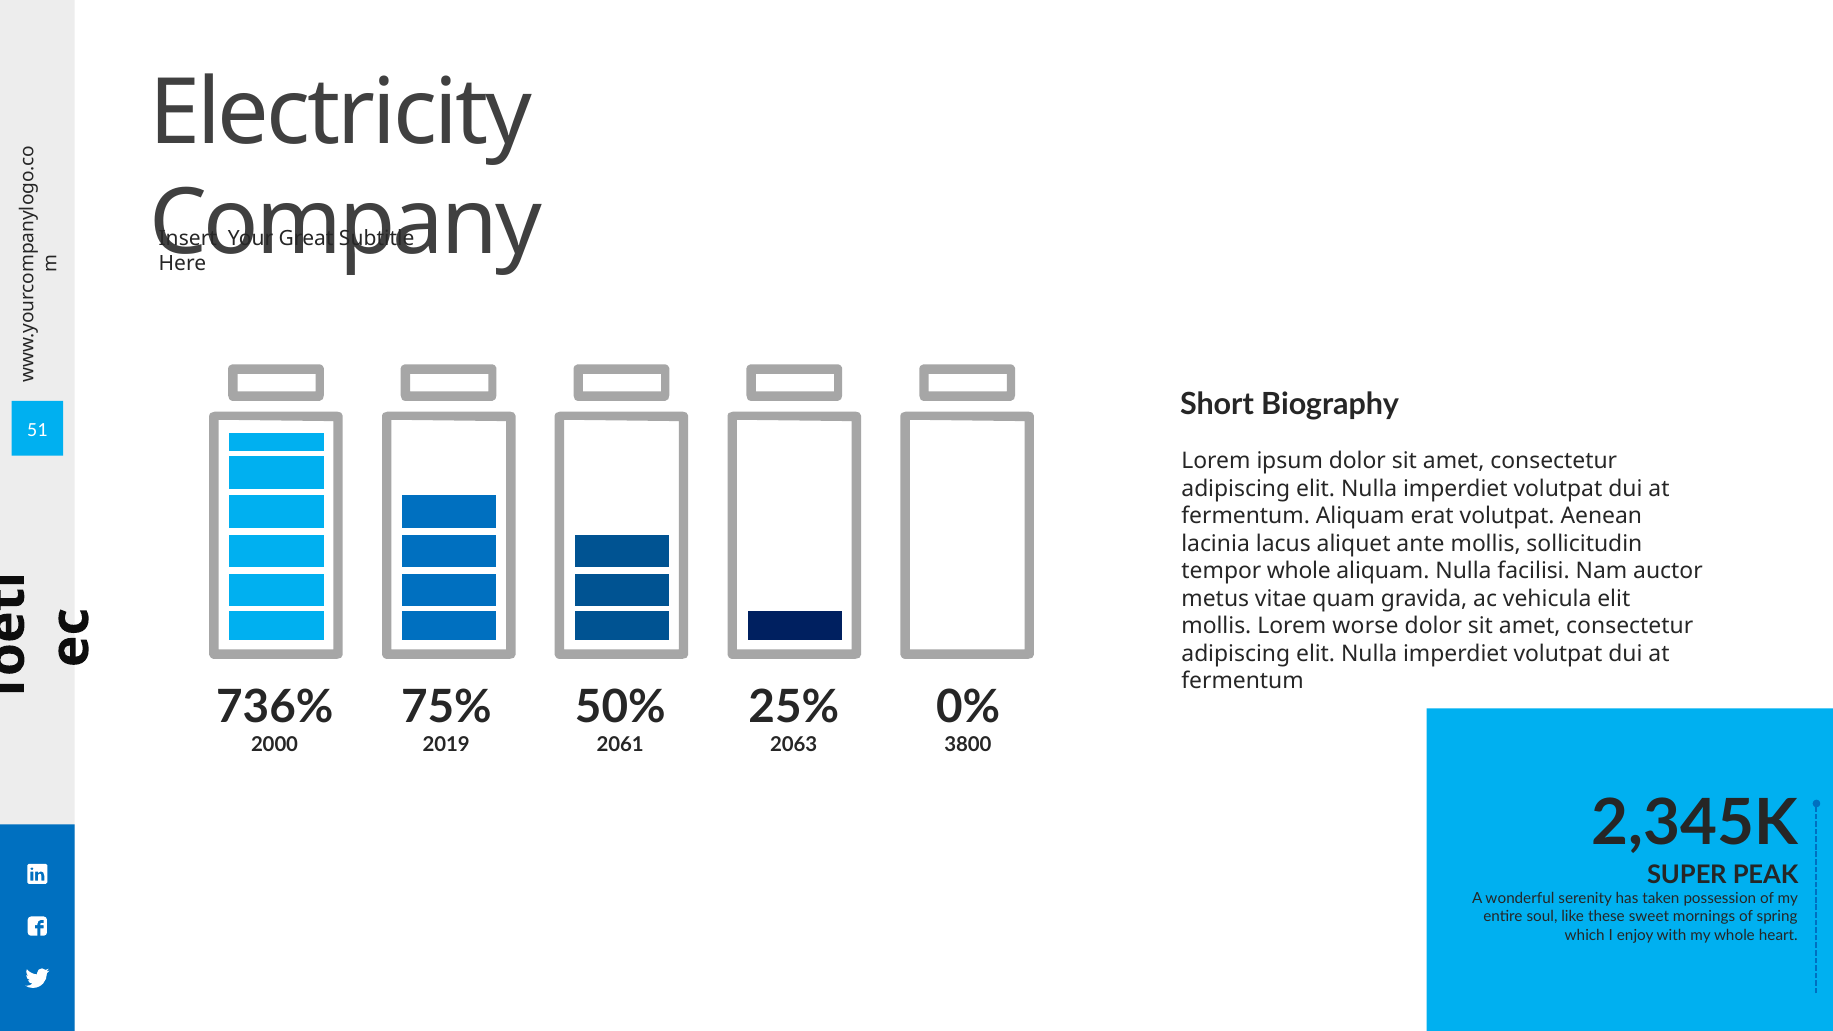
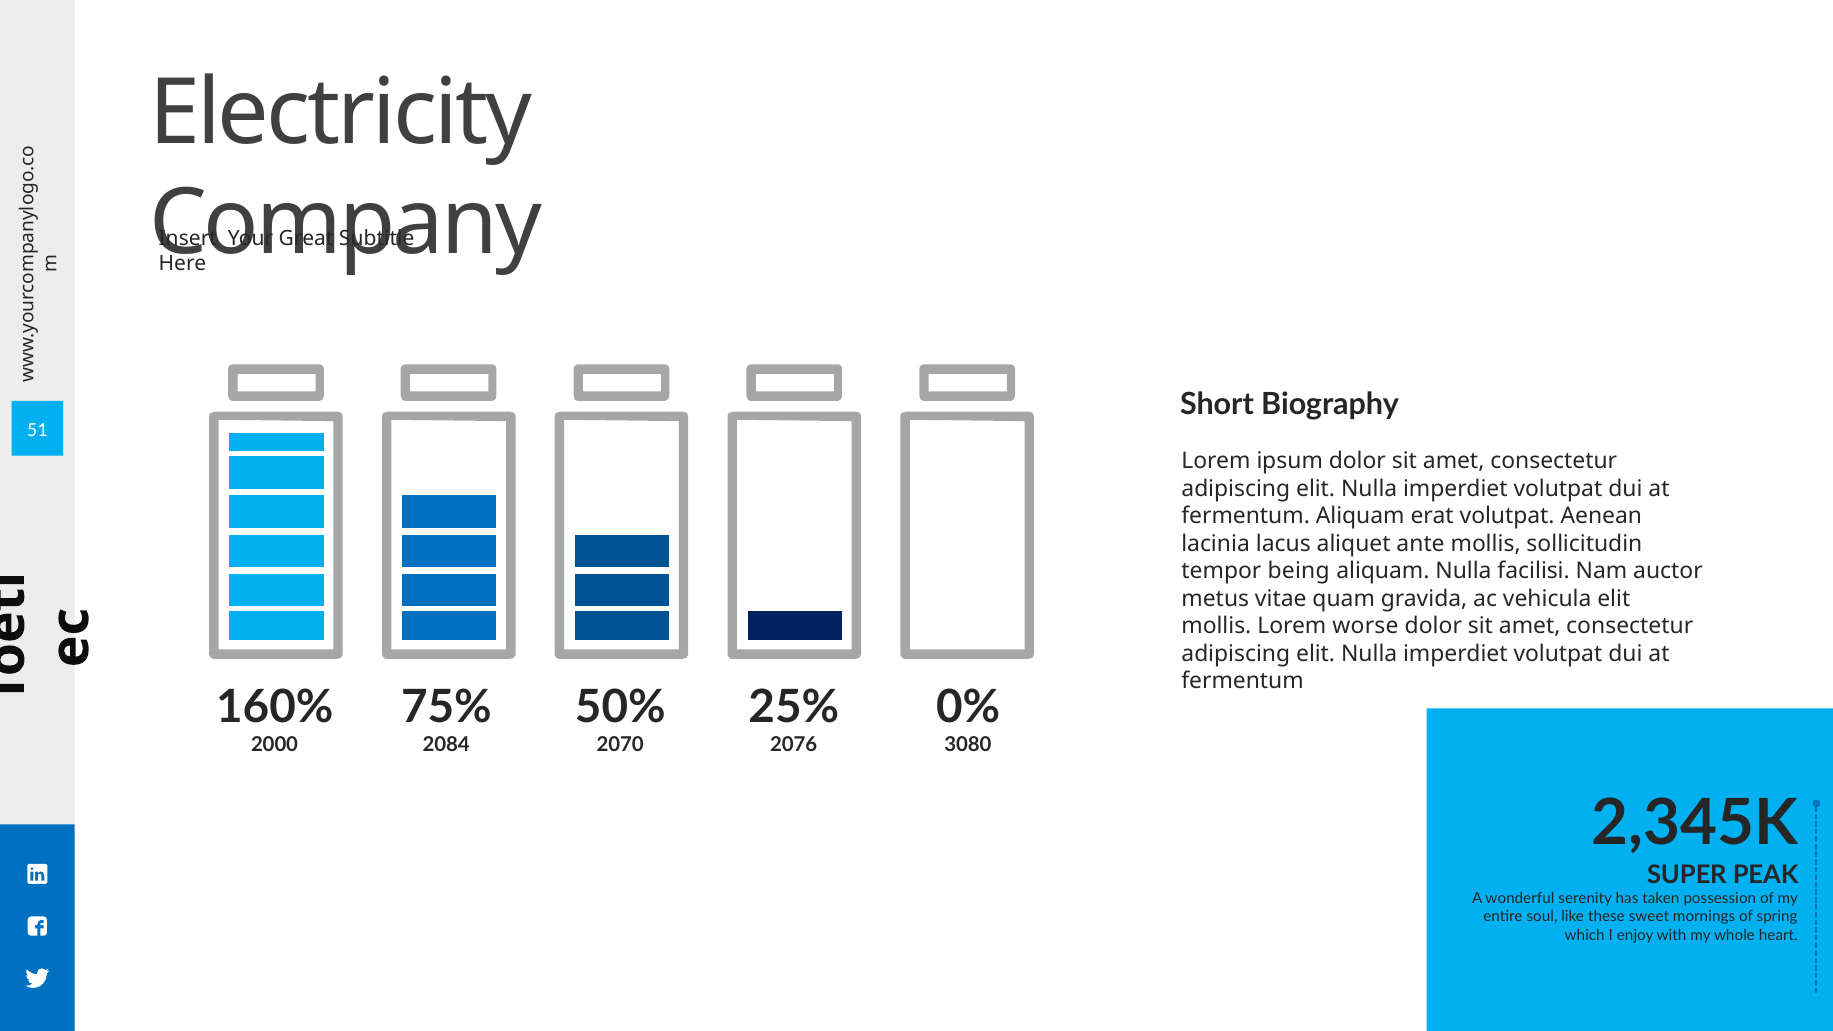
tempor whole: whole -> being (1299, 571)
736%: 736% -> 160% (275, 707)
2019: 2019 -> 2084 (446, 745)
2061: 2061 -> 2070 (620, 745)
2063: 2063 -> 2076 (794, 745)
3800: 3800 -> 3080 (968, 745)
